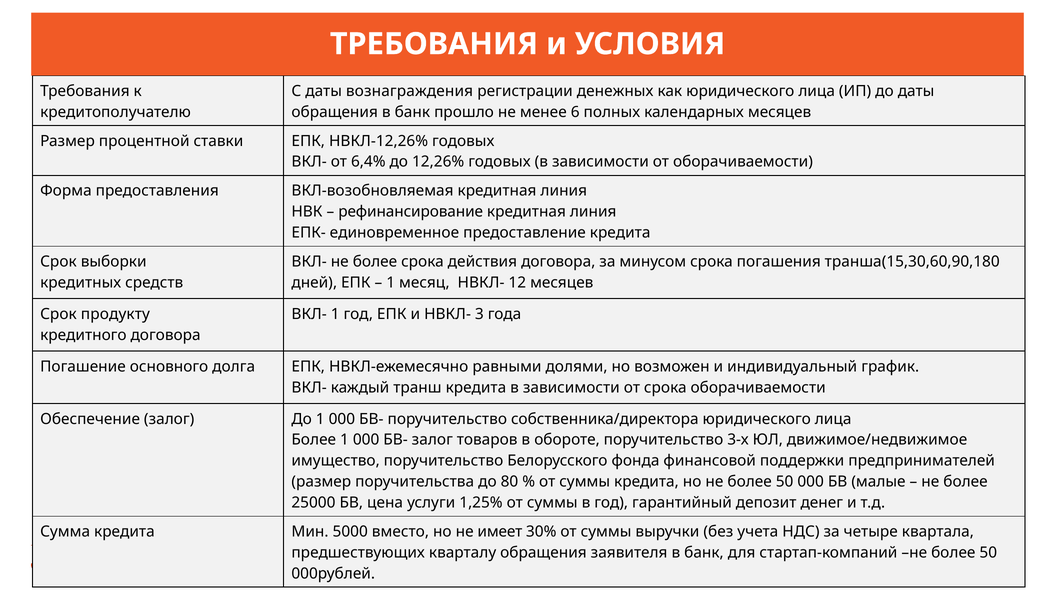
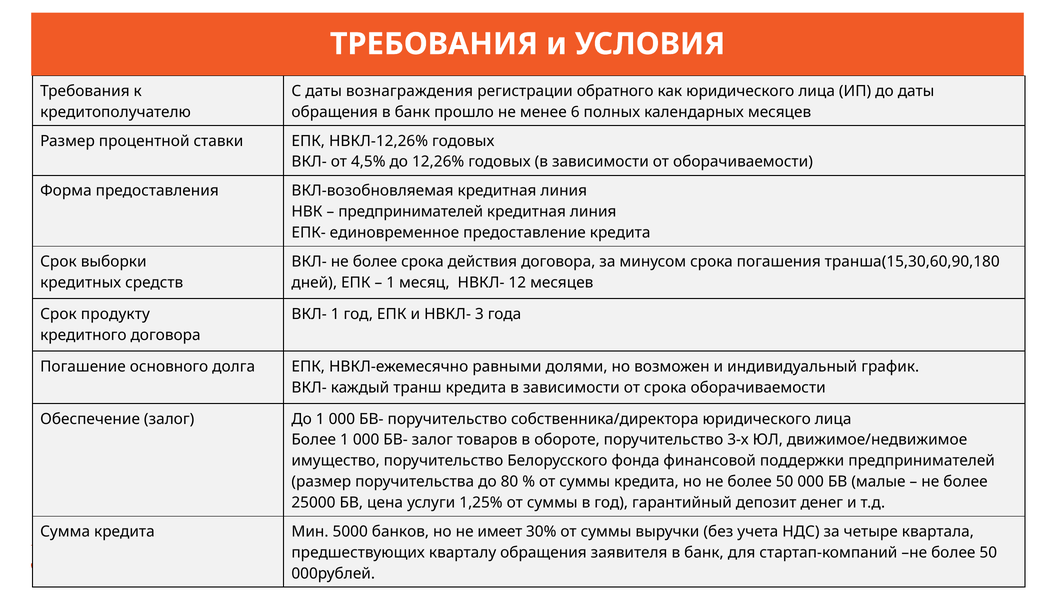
денежных: денежных -> обратного (615, 91)
6,4%: 6,4% -> 4,5% (368, 162)
рефинансирование: рефинансирование -> предпринимателей (411, 212)
вместо: вместо -> банков (400, 532)
